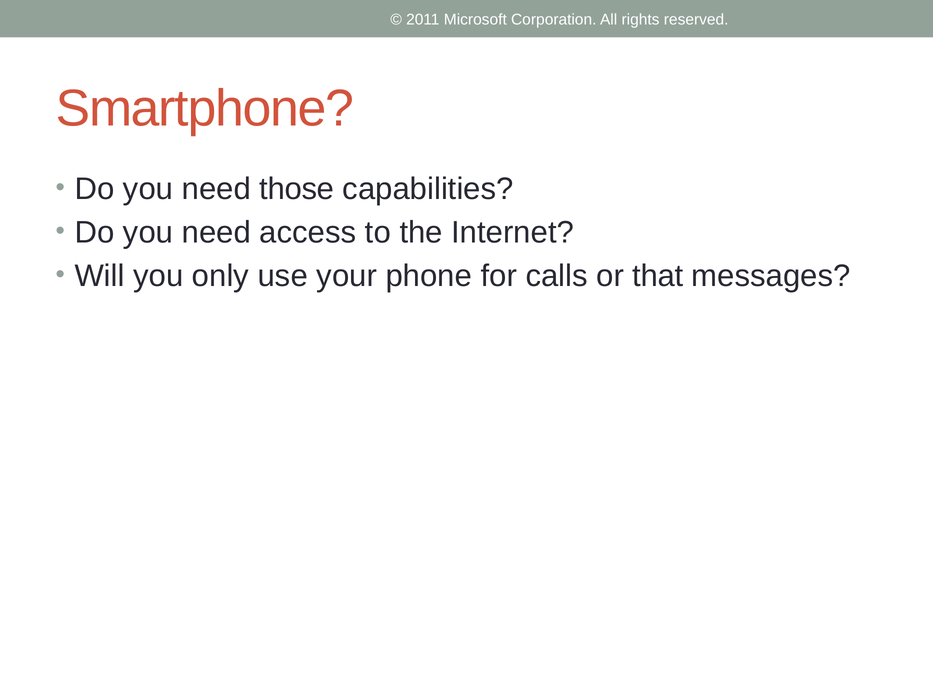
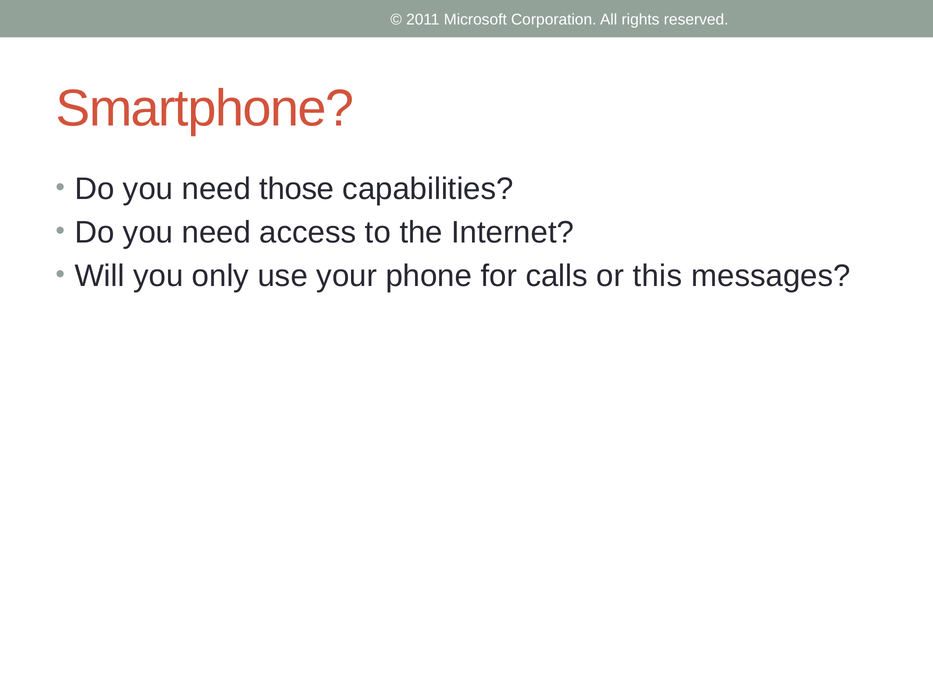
that: that -> this (658, 276)
